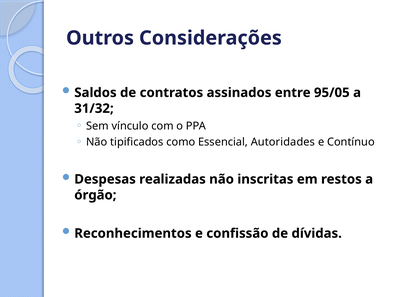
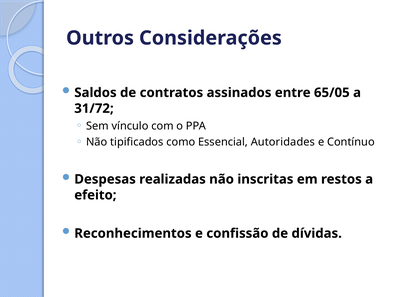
95/05: 95/05 -> 65/05 (332, 93)
31/32: 31/32 -> 31/72 (94, 108)
órgão: órgão -> efeito (95, 195)
